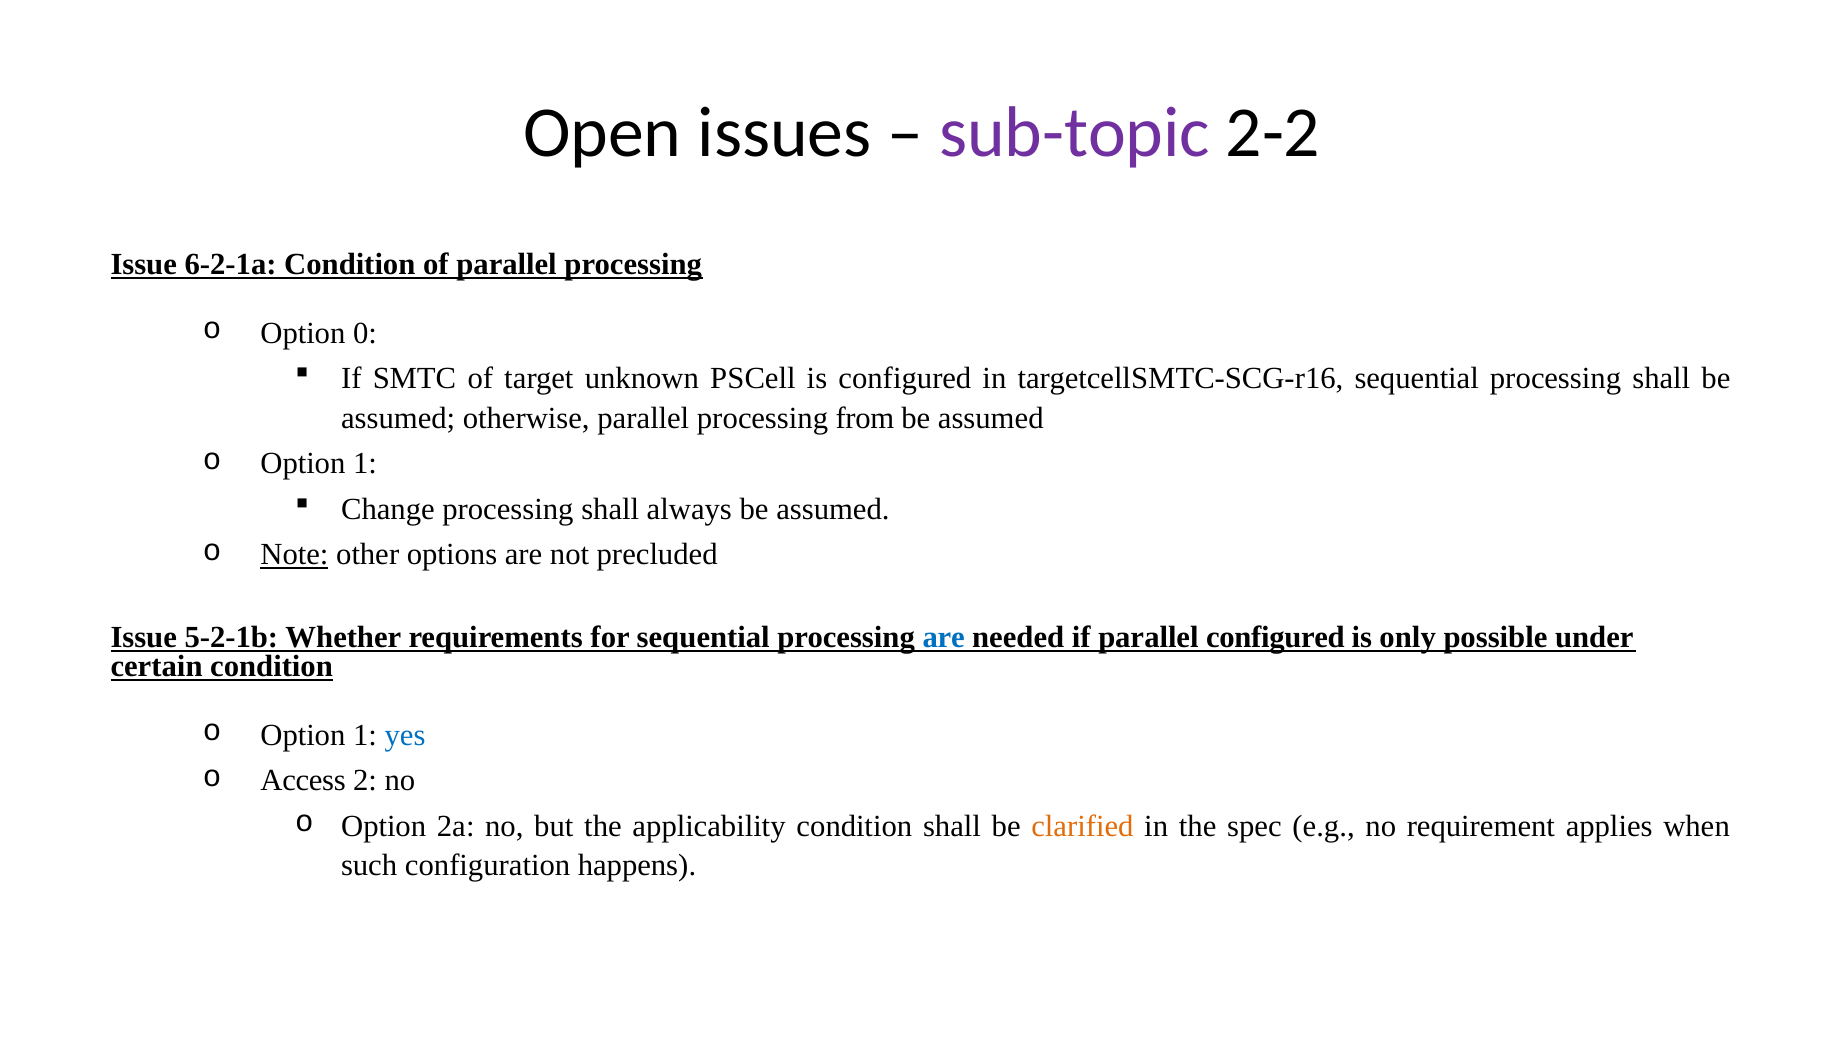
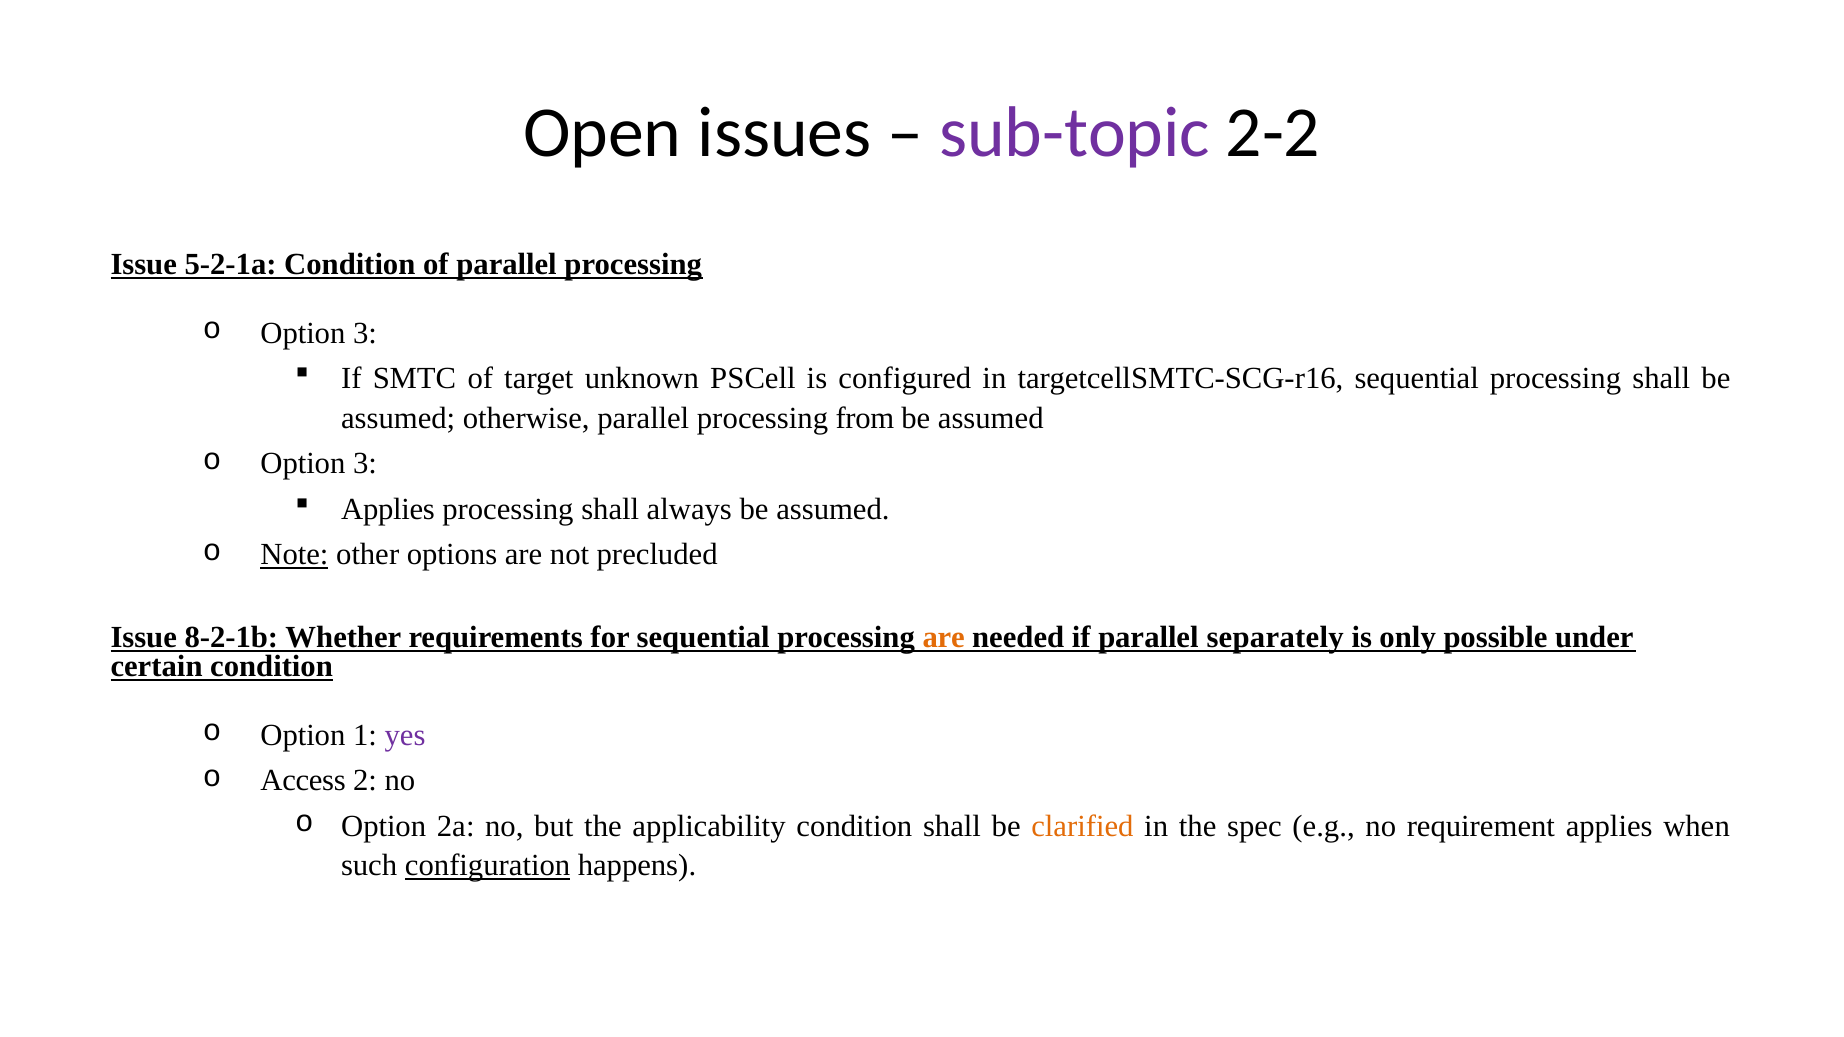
6-2-1a: 6-2-1a -> 5-2-1a (231, 265)
0: 0 -> 3 (365, 333)
1: 1 -> 3 (365, 464)
Change: Change -> Applies (388, 509)
5-2-1b: 5-2-1b -> 8-2-1b (231, 637)
are colour: blue -> orange (944, 637)
parallel configured: configured -> separately (1275, 637)
yes colour: blue -> purple (405, 735)
configuration underline: none -> present (488, 866)
